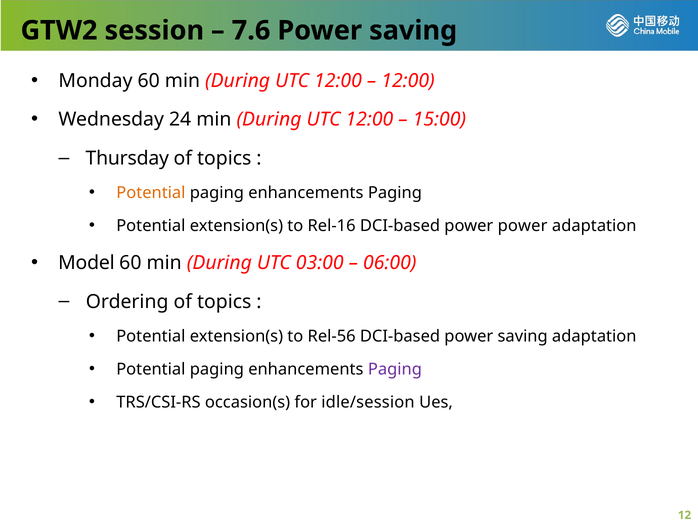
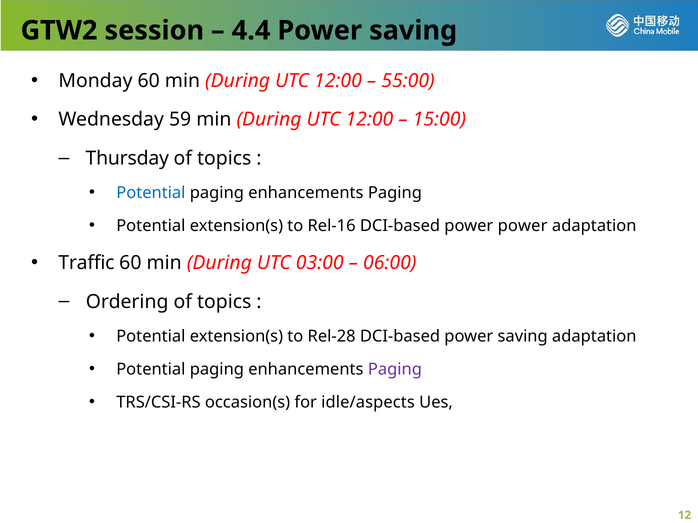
7.6: 7.6 -> 4.4 (251, 31)
12:00: 12:00 -> 55:00 (408, 81)
24: 24 -> 59 (180, 120)
Potential colour: orange -> blue (151, 193)
Model: Model -> Traffic (86, 263)
Rel-56: Rel-56 -> Rel-28 (332, 336)
idle/session: idle/session -> idle/aspects (368, 402)
